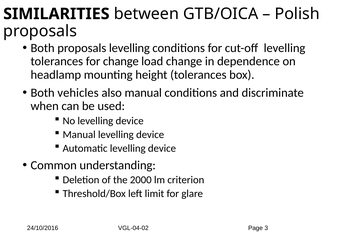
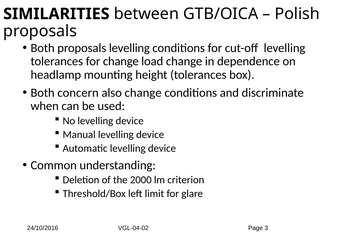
vehicles: vehicles -> concern (78, 93)
also manual: manual -> change (143, 93)
